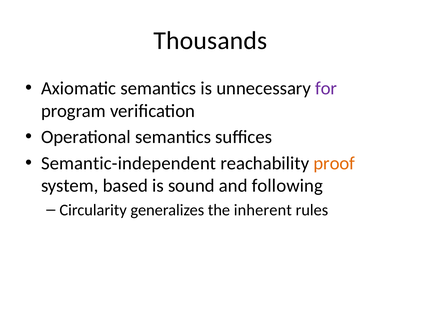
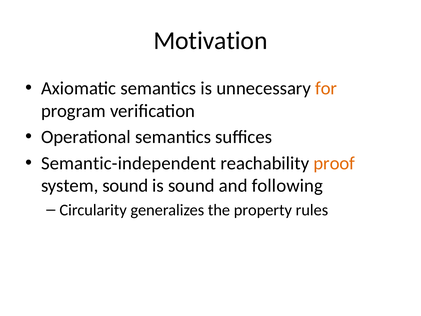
Thousands: Thousands -> Motivation (210, 41)
for colour: purple -> orange (326, 88)
system based: based -> sound (125, 186)
inherent: inherent -> property (263, 210)
